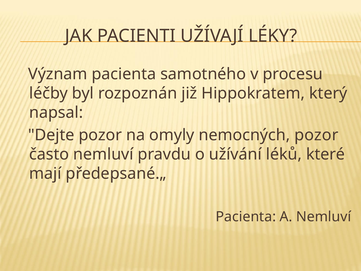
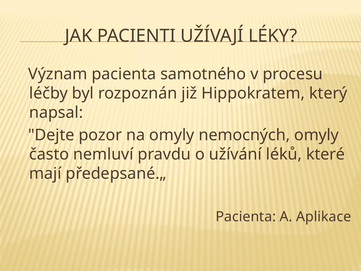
nemocných pozor: pozor -> omyly (316, 135)
A Nemluví: Nemluví -> Aplikace (324, 217)
